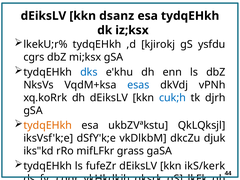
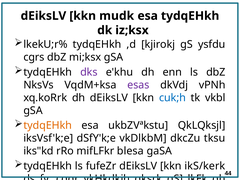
dsanz: dsanz -> mudk (117, 16)
dks colour: blue -> purple (89, 72)
esas colour: blue -> purple (138, 85)
djrh: djrh -> vkbl (215, 98)
djuk: djuk -> tksu (215, 138)
grass: grass -> blesa (130, 151)
